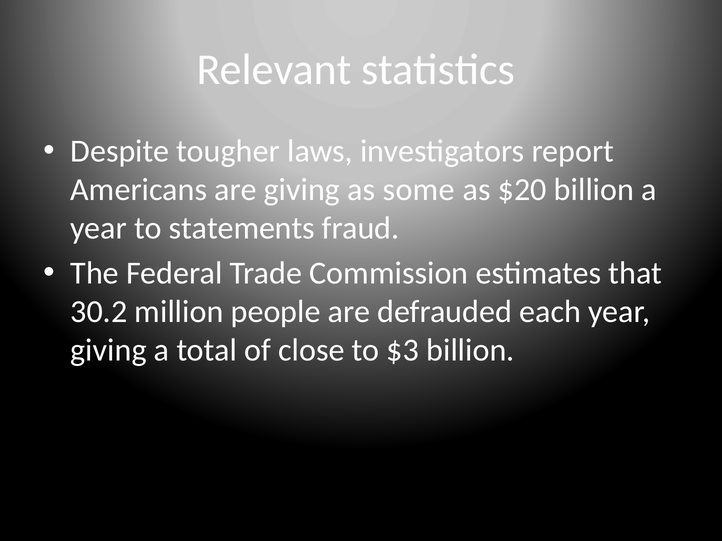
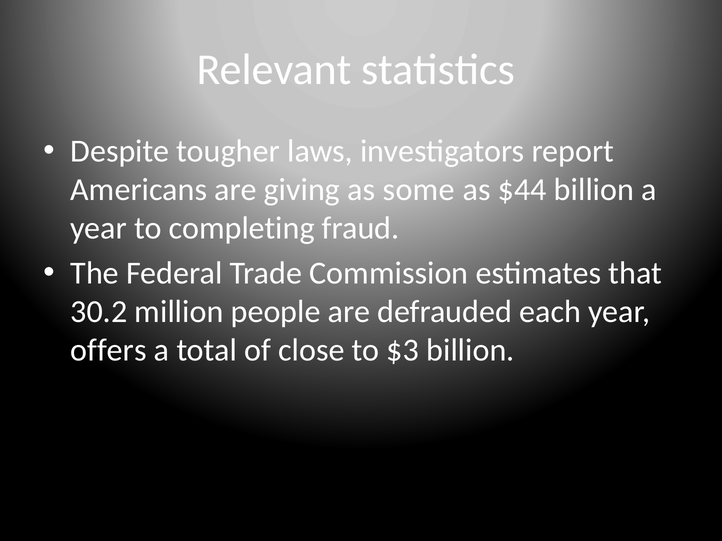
$20: $20 -> $44 (522, 190)
statements: statements -> completing (242, 229)
giving: giving -> offers (108, 351)
